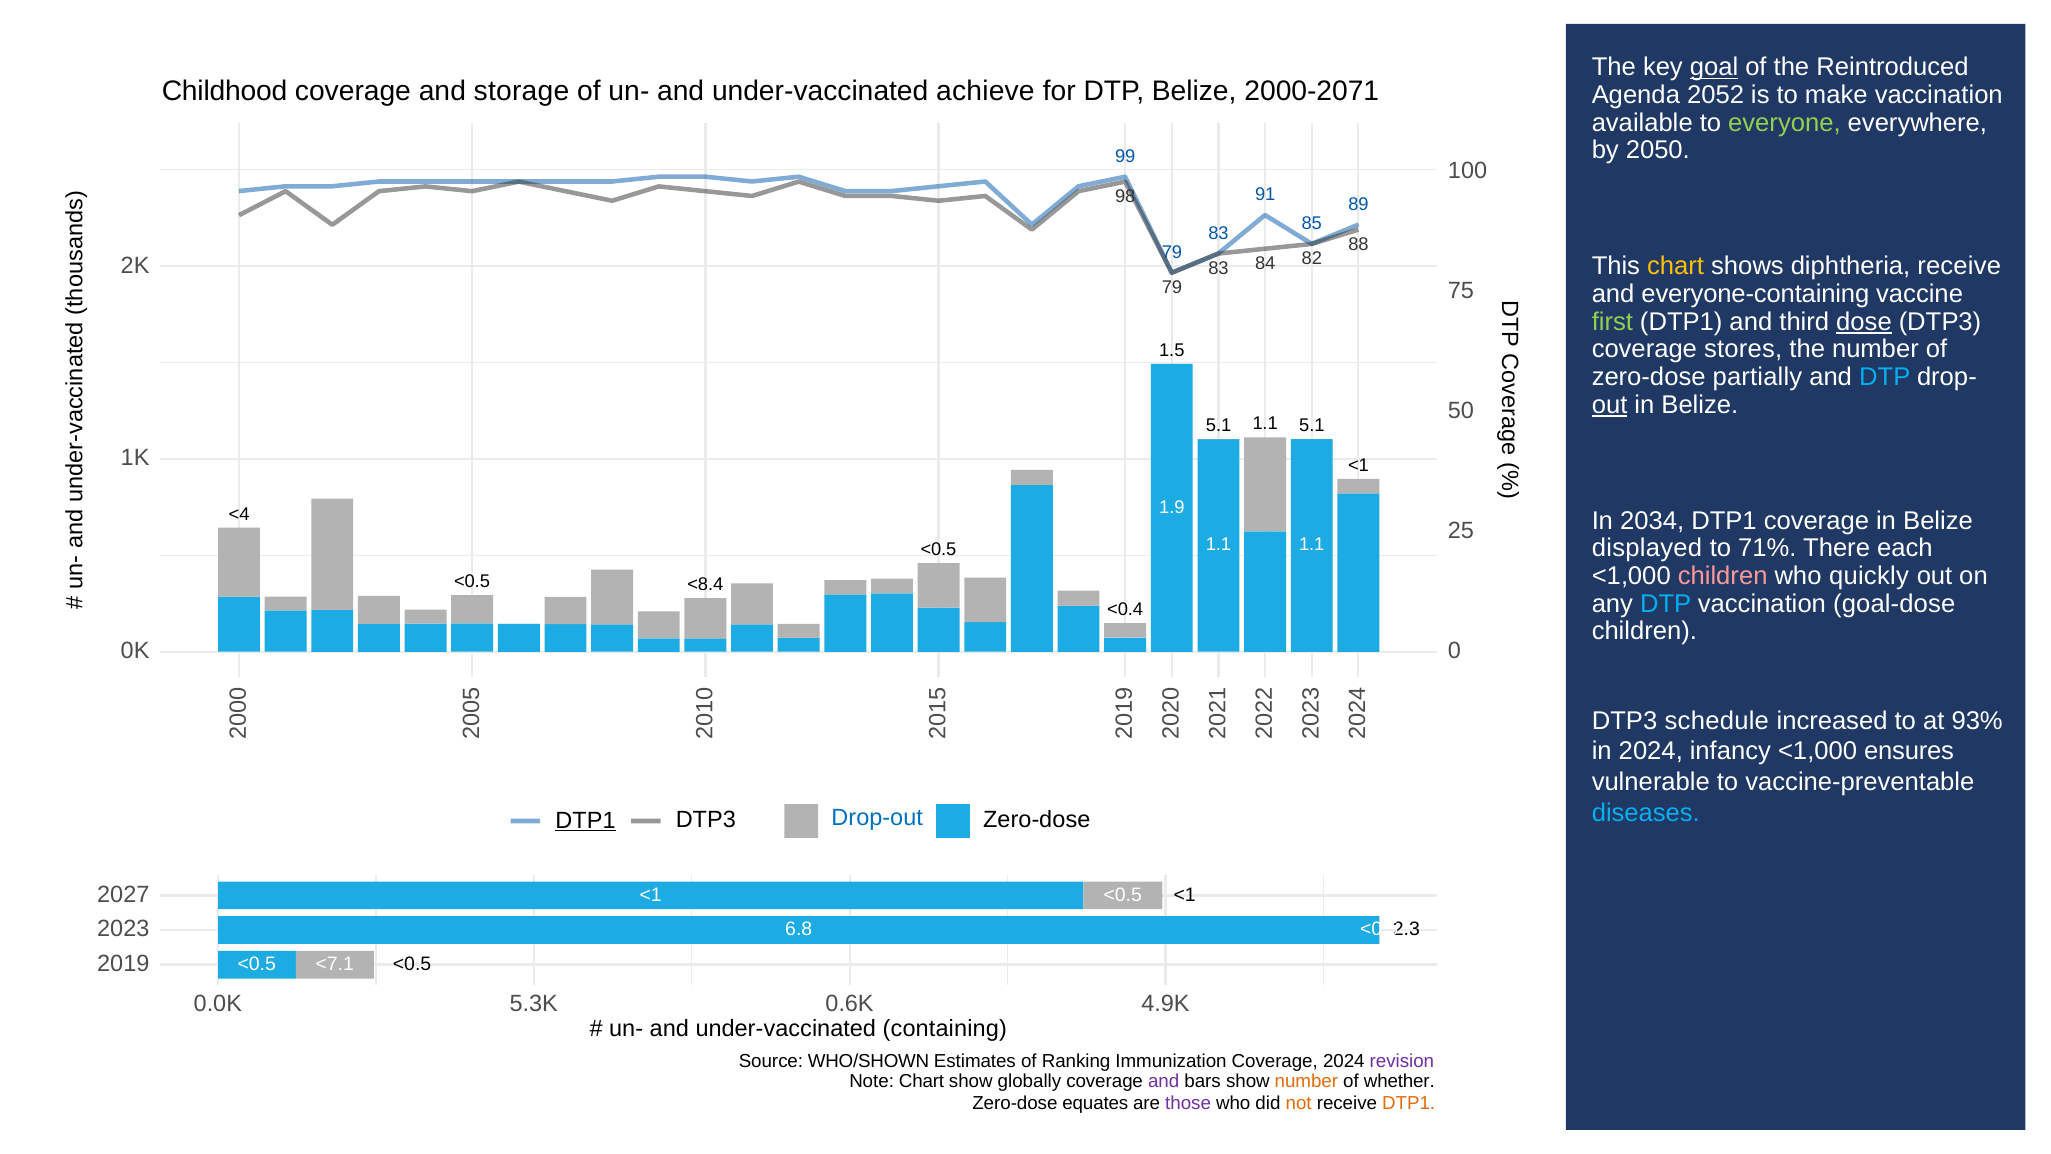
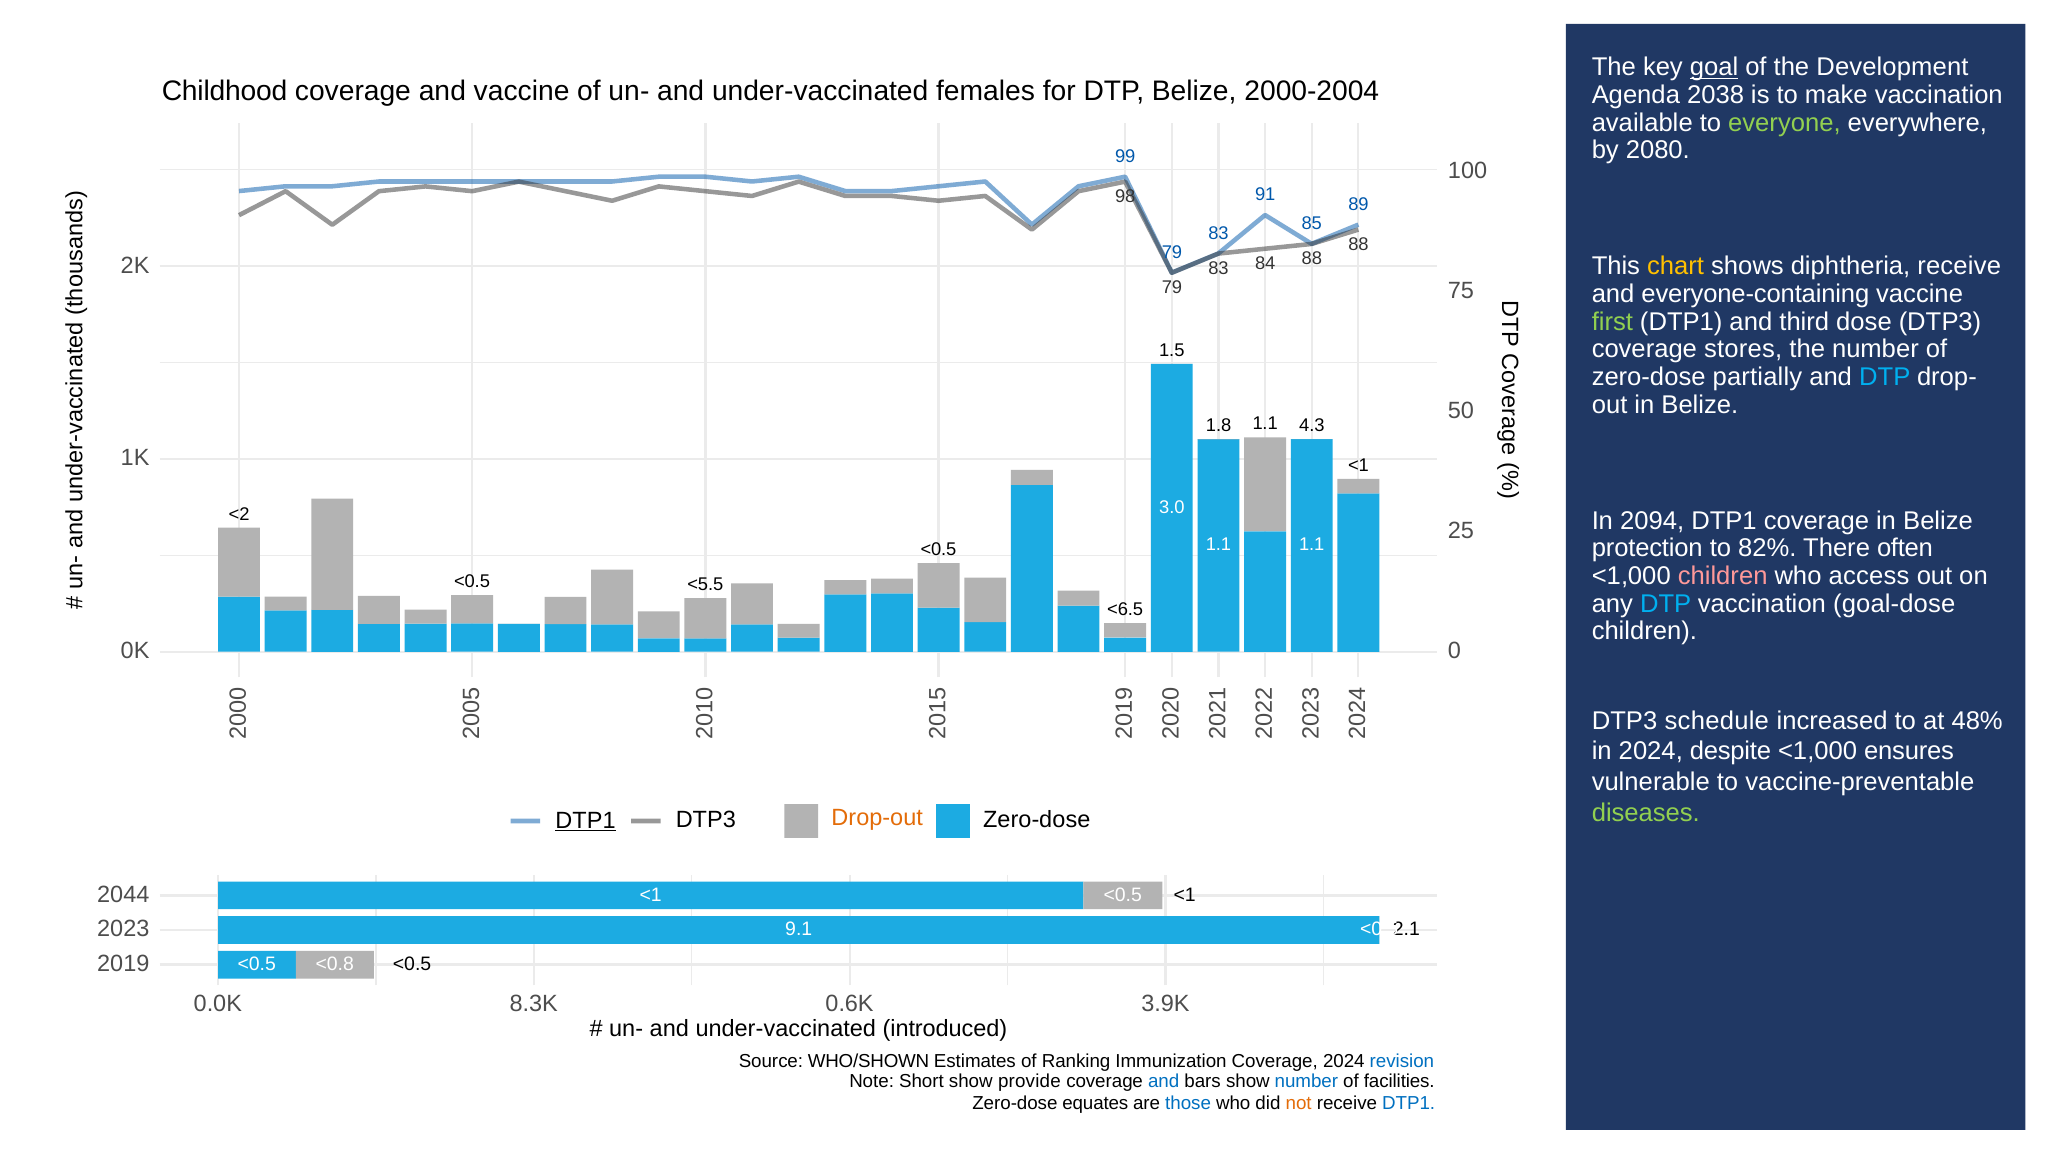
Reintroduced: Reintroduced -> Development (1892, 67)
and storage: storage -> vaccine (522, 91)
achieve: achieve -> females (986, 91)
2000-2071: 2000-2071 -> 2000-2004 (1312, 91)
2052: 2052 -> 2038 (1716, 95)
2050: 2050 -> 2080 (1658, 150)
84 82: 82 -> 88 (1312, 259)
dose underline: present -> none (1864, 322)
out underline: present -> none (1610, 405)
5.1: 5.1 -> 1.8 (1219, 425)
1.1 5.1: 5.1 -> 4.3 (1312, 425)
1.9: 1.9 -> 3.0 (1172, 507)
<4: <4 -> <2 (239, 514)
2034: 2034 -> 2094 (1652, 521)
displayed: displayed -> protection (1647, 548)
71%: 71% -> 82% (1767, 548)
each: each -> often (1905, 548)
quickly: quickly -> access (1869, 576)
<8.4: <8.4 -> <5.5 (705, 584)
<0.4: <0.4 -> <6.5 (1125, 609)
93%: 93% -> 48% (1977, 720)
infancy: infancy -> despite (1730, 751)
diseases colour: light blue -> light green (1646, 813)
Drop-out colour: blue -> orange (877, 818)
2027: 2027 -> 2044 (123, 894)
6.8: 6.8 -> 9.1 (799, 929)
2.3: 2.3 -> 2.1 (1406, 929)
<7.1: <7.1 -> <0.8 (335, 964)
5.3K: 5.3K -> 8.3K (534, 1003)
4.9K: 4.9K -> 3.9K (1165, 1003)
containing: containing -> introduced (945, 1028)
revision colour: purple -> blue (1402, 1061)
Note Chart: Chart -> Short (921, 1081)
globally: globally -> provide (1029, 1081)
and colour: purple -> blue (1164, 1081)
number colour: orange -> blue (1306, 1081)
whether: whether -> facilities (1399, 1081)
those colour: purple -> blue (1188, 1103)
DTP1 colour: orange -> blue (1409, 1103)
